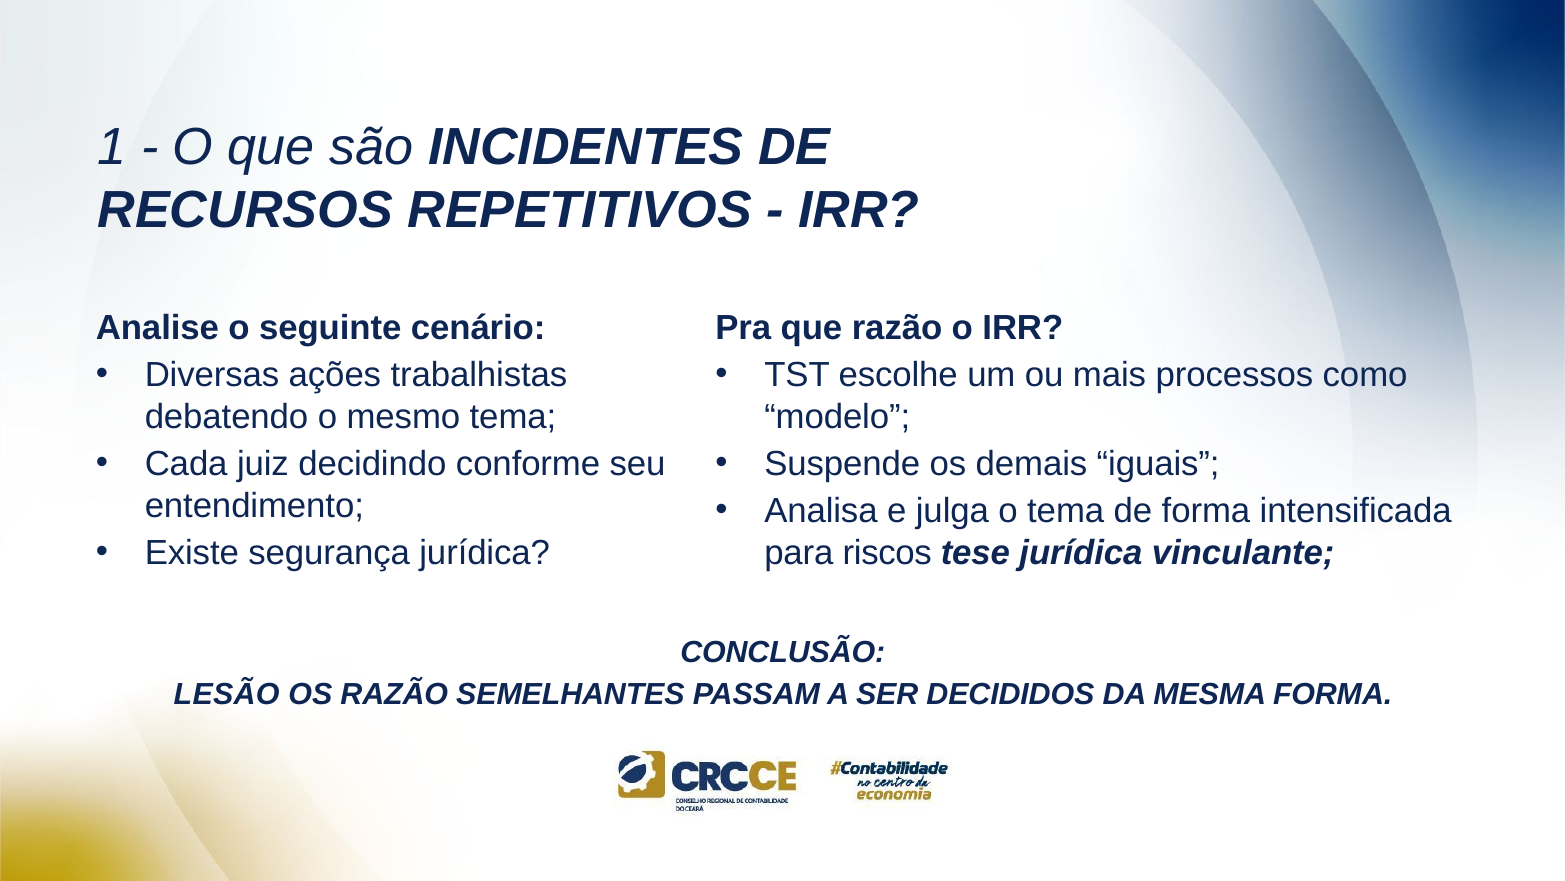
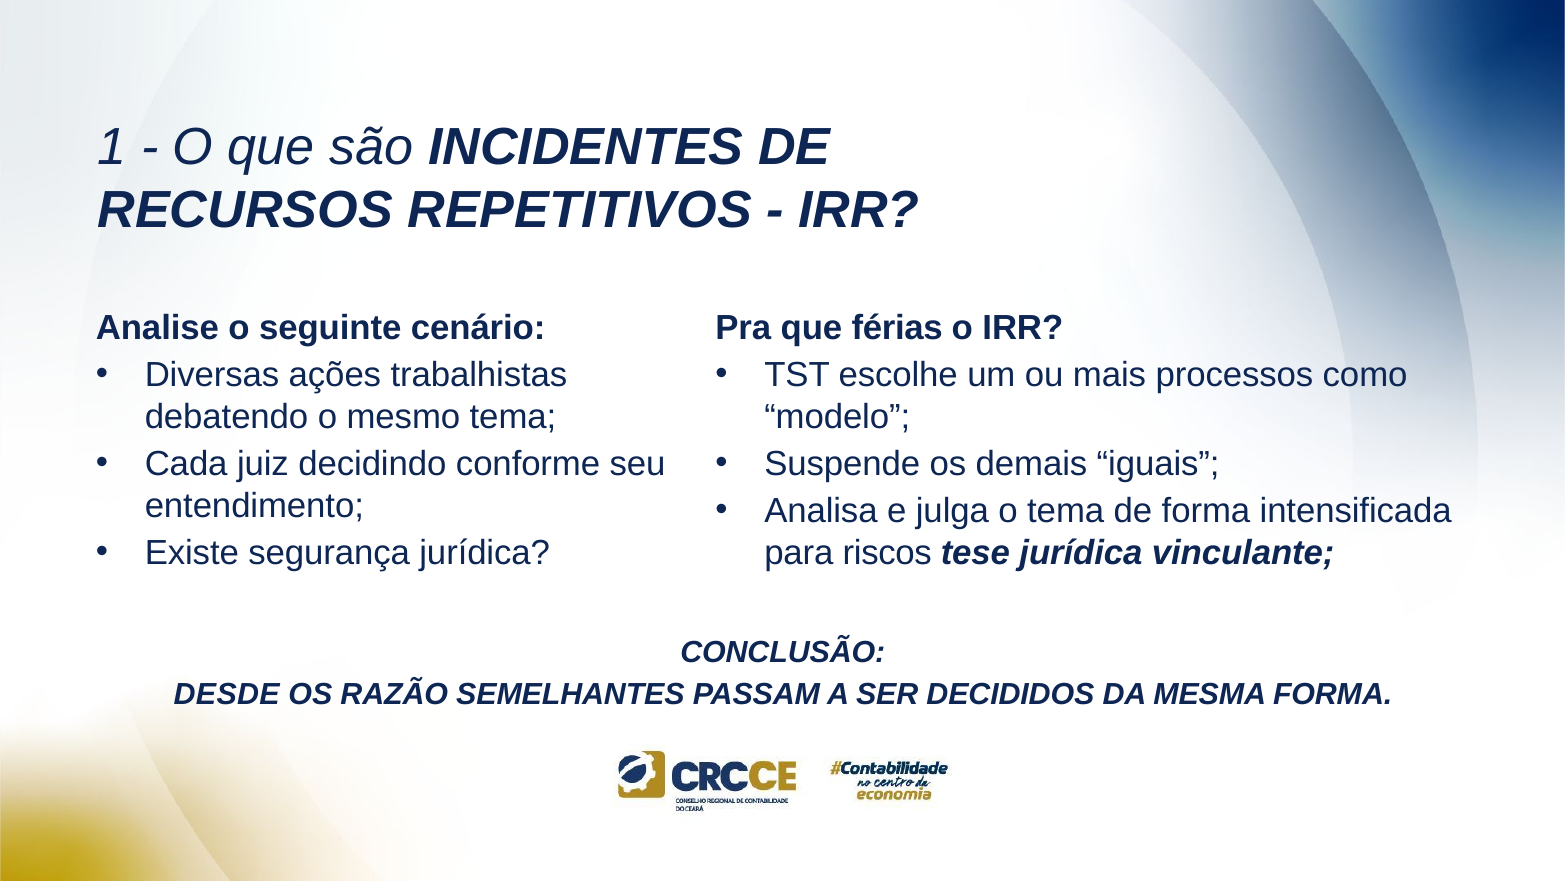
que razão: razão -> férias (897, 328)
LESÃO: LESÃO -> DESDE (227, 694)
